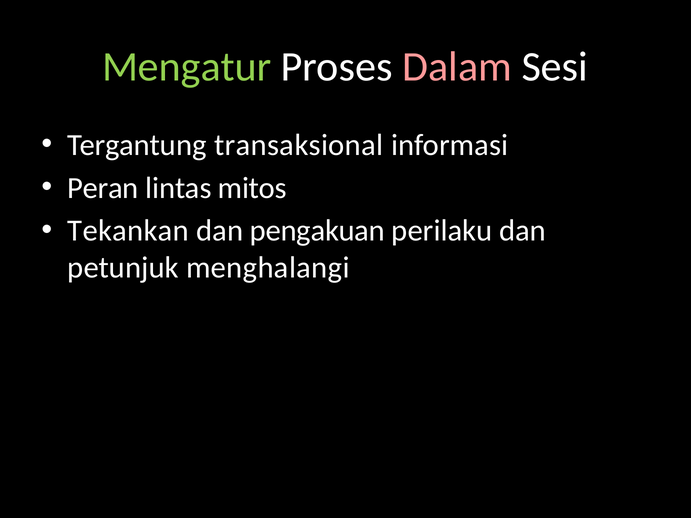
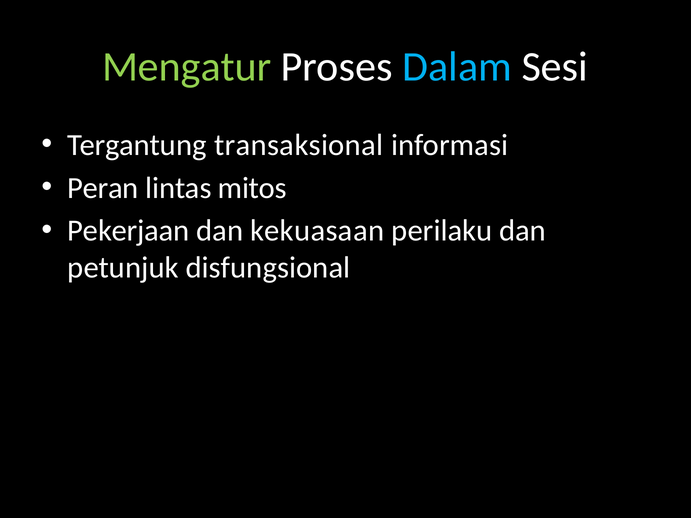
Dalam colour: pink -> light blue (457, 67)
Tekankan: Tekankan -> Pekerjaan (128, 231)
pengakuan: pengakuan -> kekuasaan (317, 231)
menghalangi: menghalangi -> disfungsional (268, 268)
